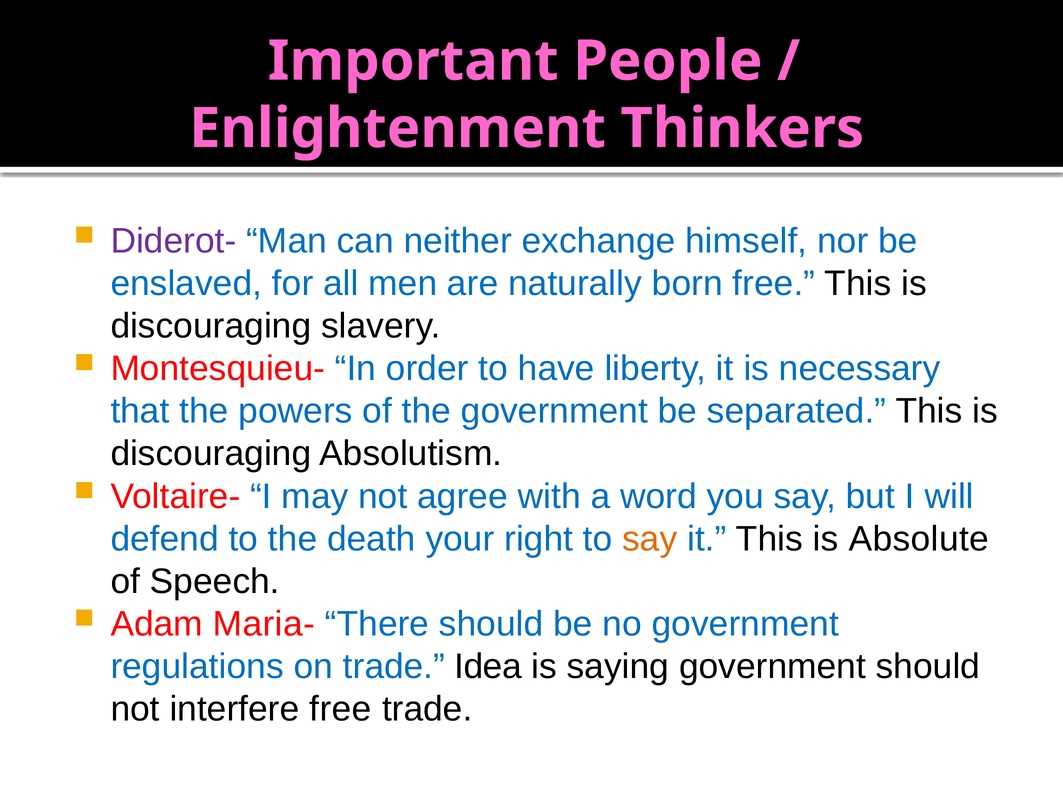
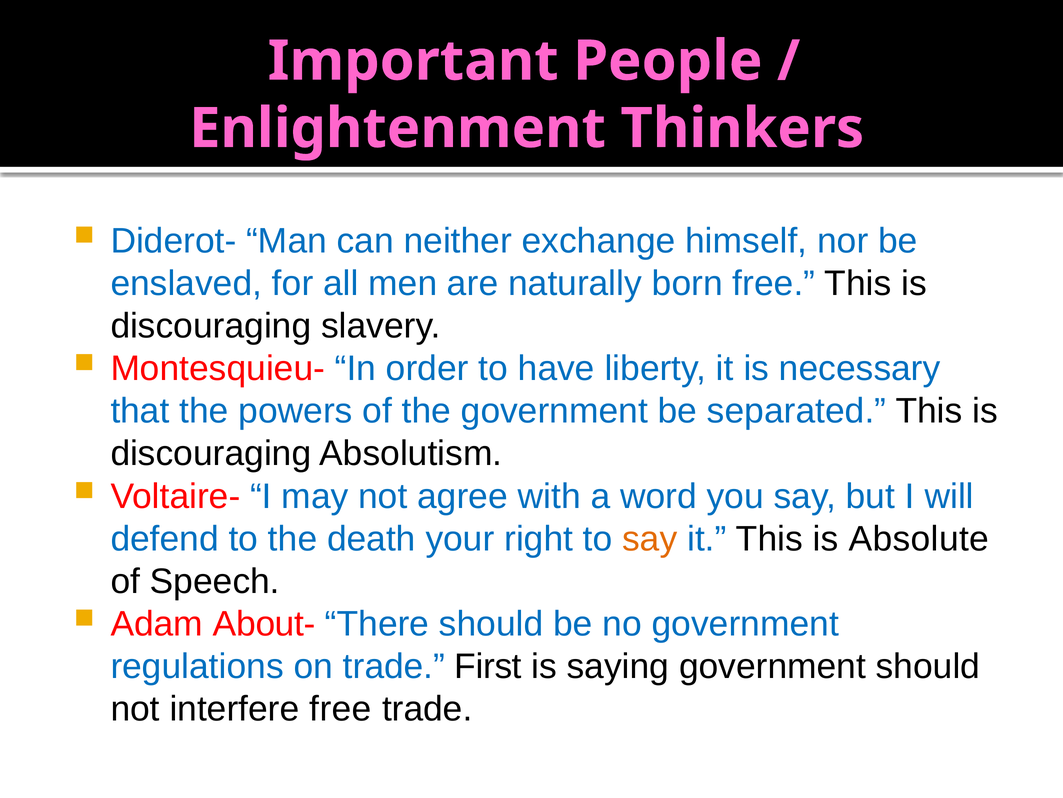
Diderot- colour: purple -> blue (173, 241)
Maria-: Maria- -> About- (264, 623)
Idea: Idea -> First (488, 666)
